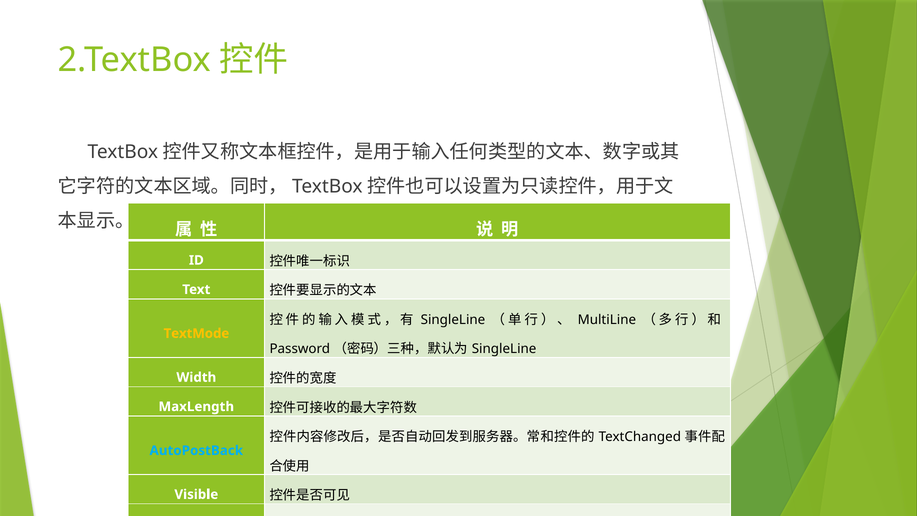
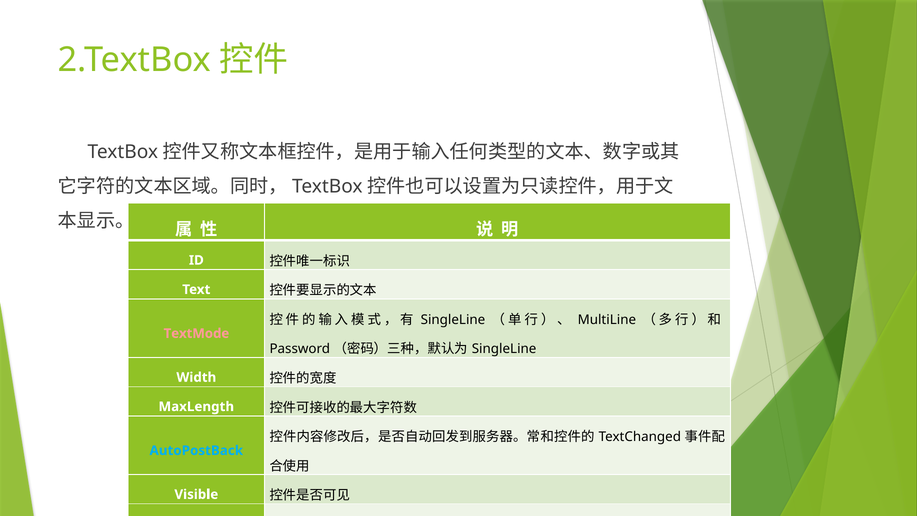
TextMode colour: yellow -> pink (196, 333)
